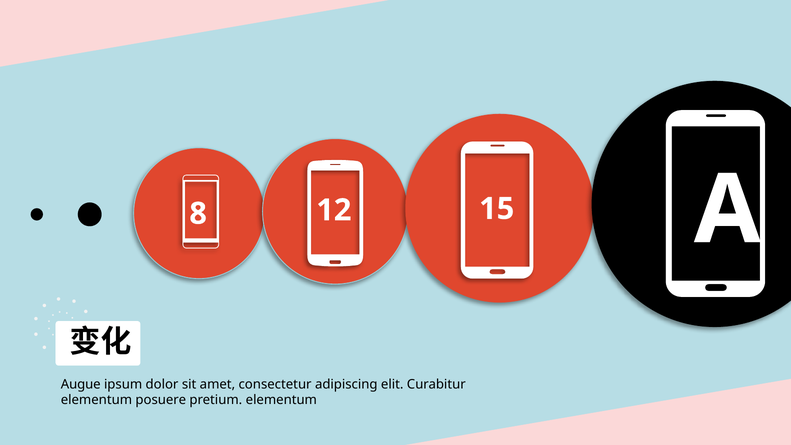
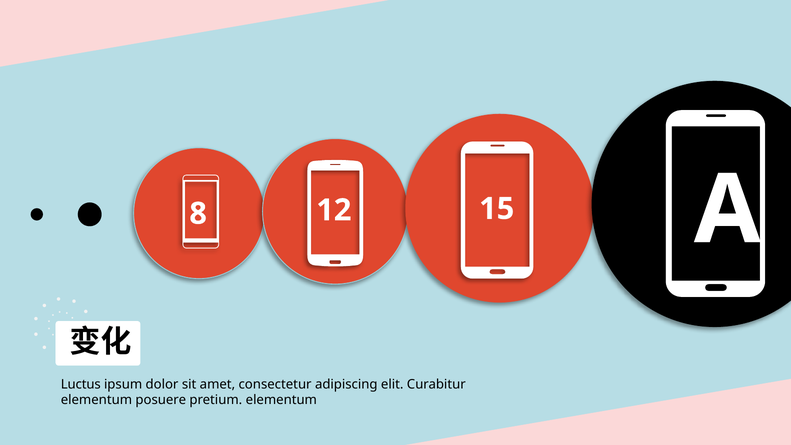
Augue: Augue -> Luctus (81, 384)
